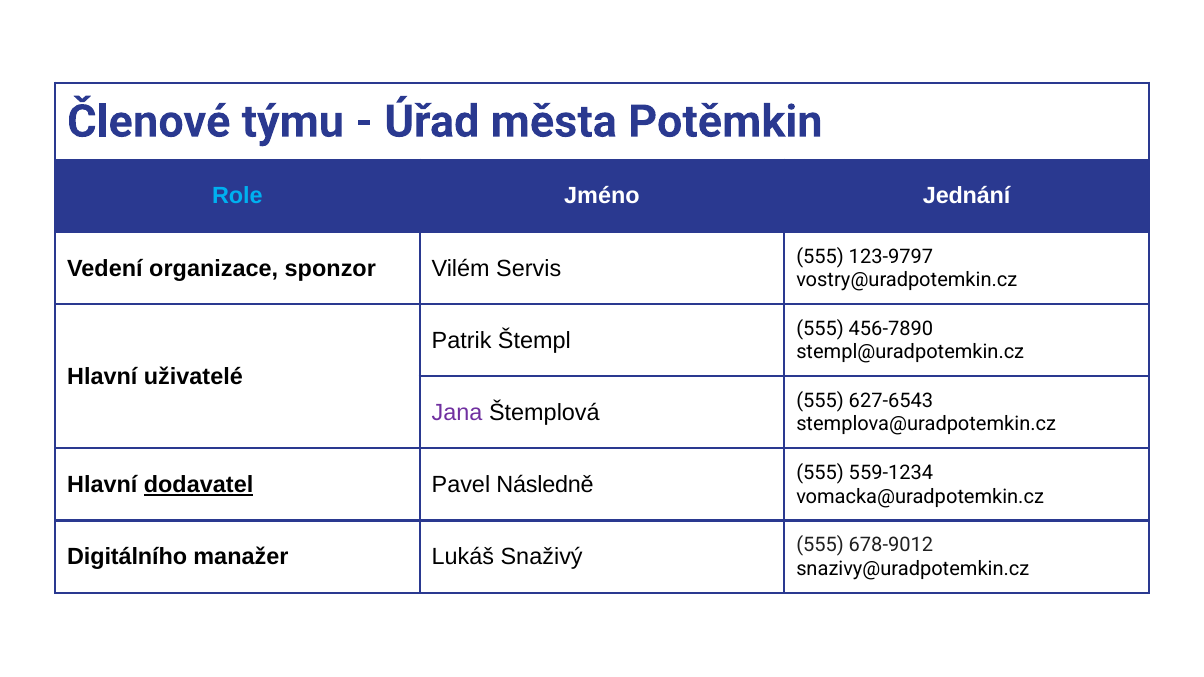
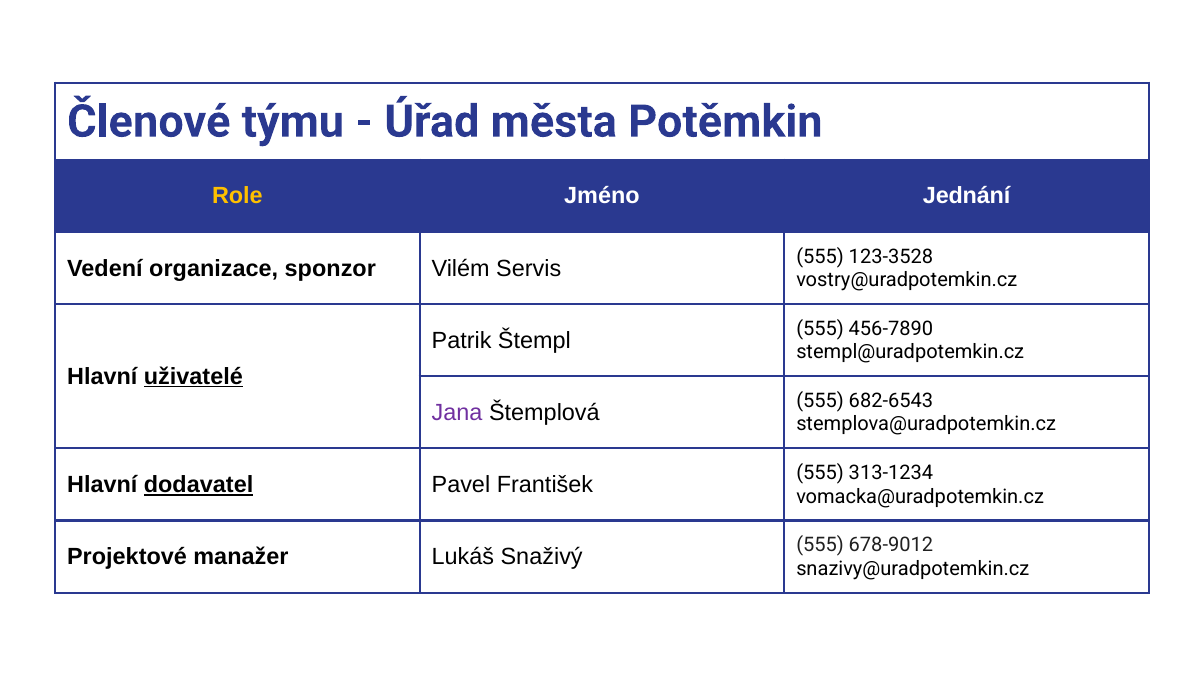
Role colour: light blue -> yellow (237, 196)
123-9797: 123-9797 -> 123-3528 (891, 257)
uživatelé underline: none -> present (193, 377)
627-6543: 627-6543 -> 682-6543 (891, 401)
Následně: Následně -> František (545, 485)
559-1234: 559-1234 -> 313-1234 (891, 473)
Digitálního: Digitálního -> Projektové (127, 557)
